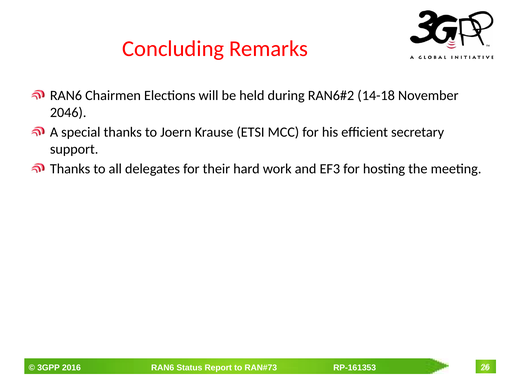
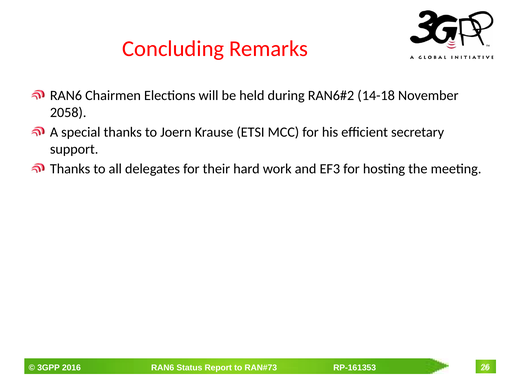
2046: 2046 -> 2058 (68, 112)
